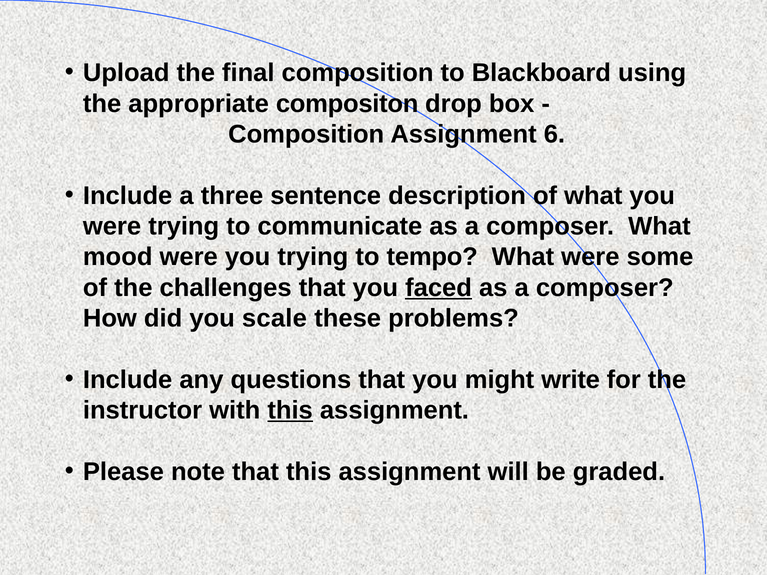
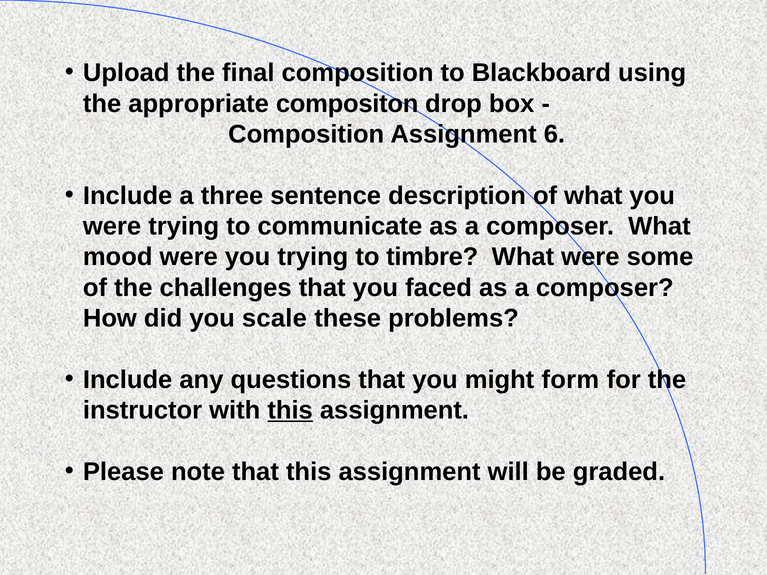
tempo: tempo -> timbre (432, 257)
faced underline: present -> none (439, 288)
write: write -> form (570, 380)
